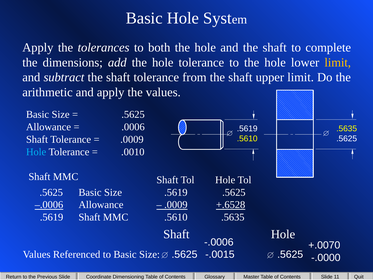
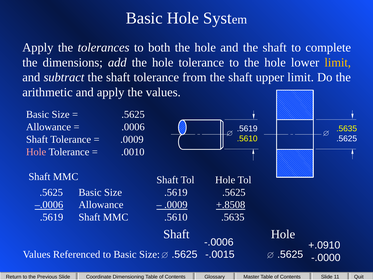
Hole colour: light blue -> pink (36, 152)
+.6528: +.6528 -> +.8508 (231, 205)
+.0070: +.0070 -> +.0910 (324, 245)
